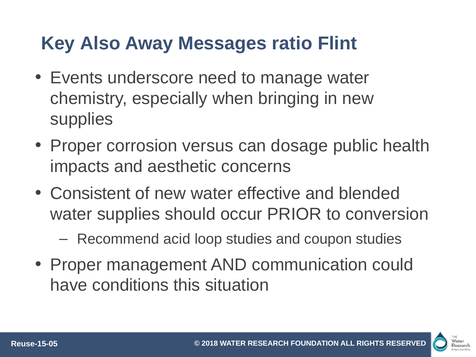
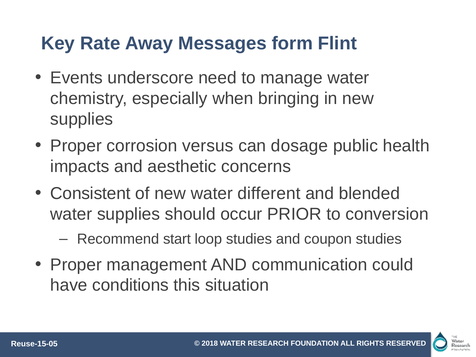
Also: Also -> Rate (100, 43)
ratio: ratio -> form (292, 43)
effective: effective -> different (269, 193)
acid: acid -> start (177, 239)
